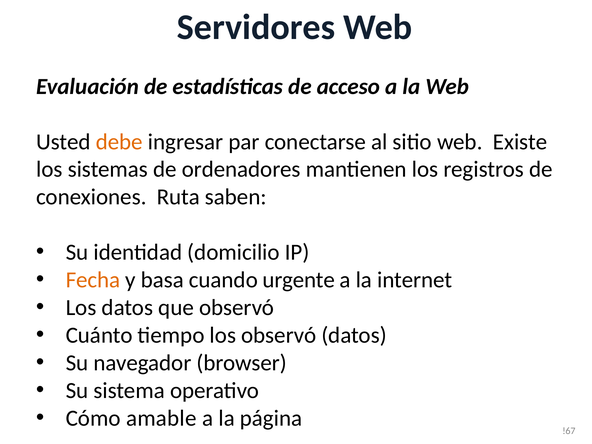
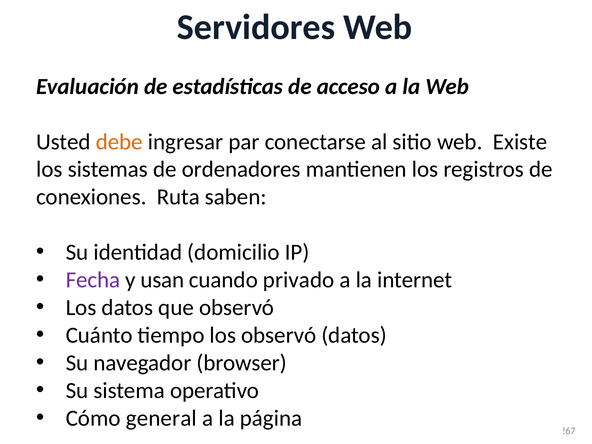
Fecha colour: orange -> purple (93, 280)
basa: basa -> usan (162, 280)
urgente: urgente -> privado (299, 280)
amable: amable -> general (161, 418)
